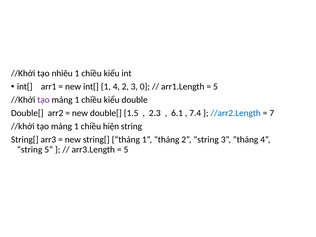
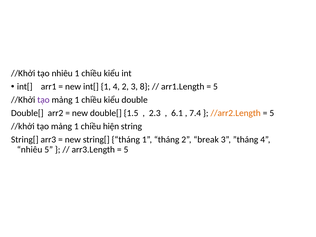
0: 0 -> 8 (145, 87)
//arr2.Length colour: blue -> orange (236, 113)
7: 7 -> 5 (272, 113)
2 string: string -> break (206, 140)
string: string -> nhiêu (30, 150)
